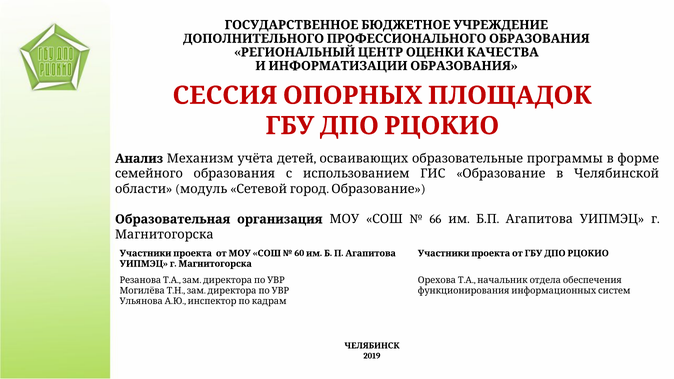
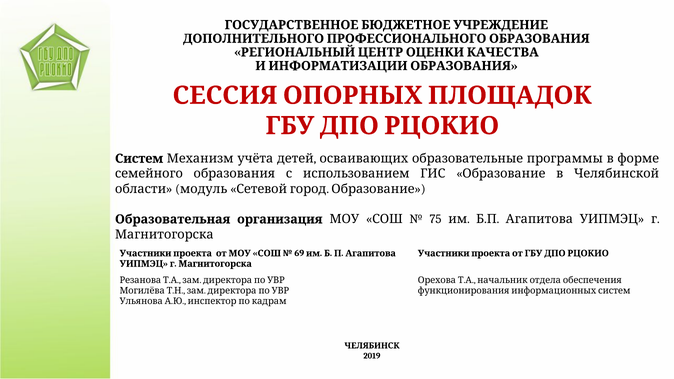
Анализ: Анализ -> Систем (139, 159)
66: 66 -> 75 (435, 219)
60: 60 -> 69 (299, 253)
